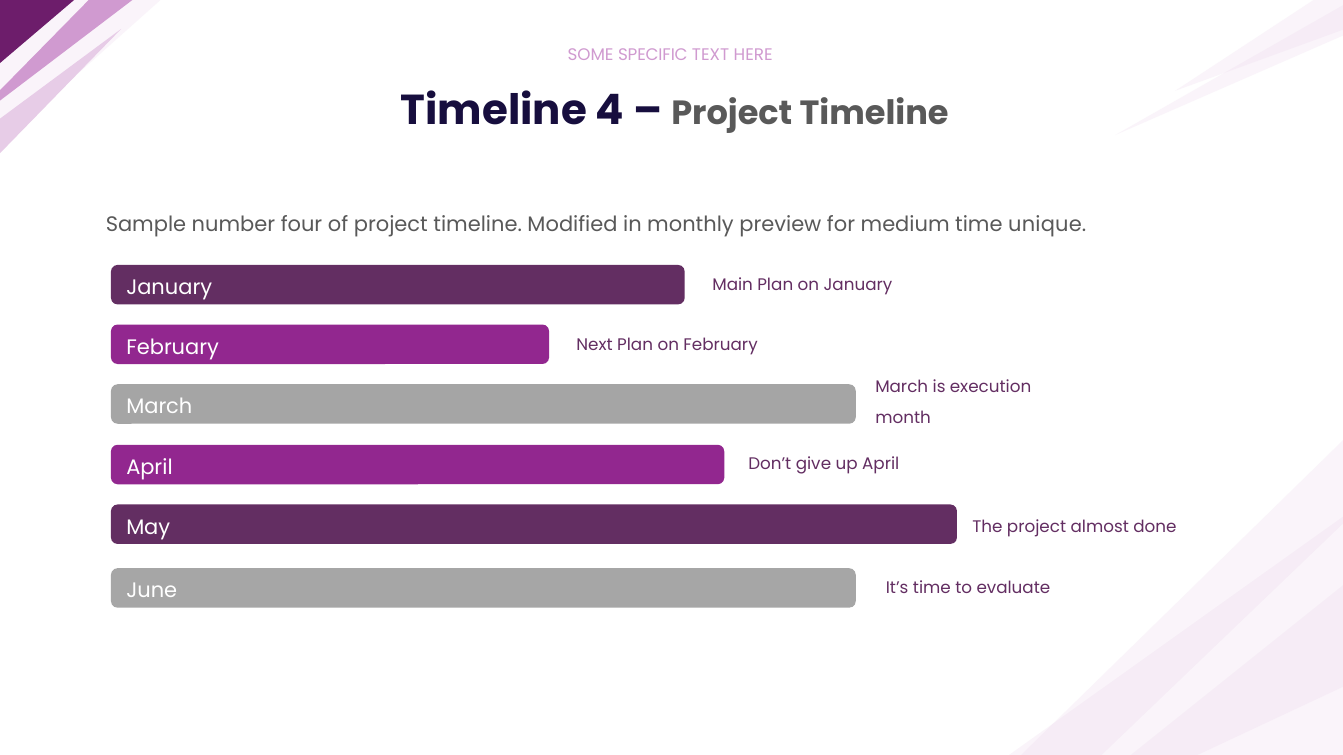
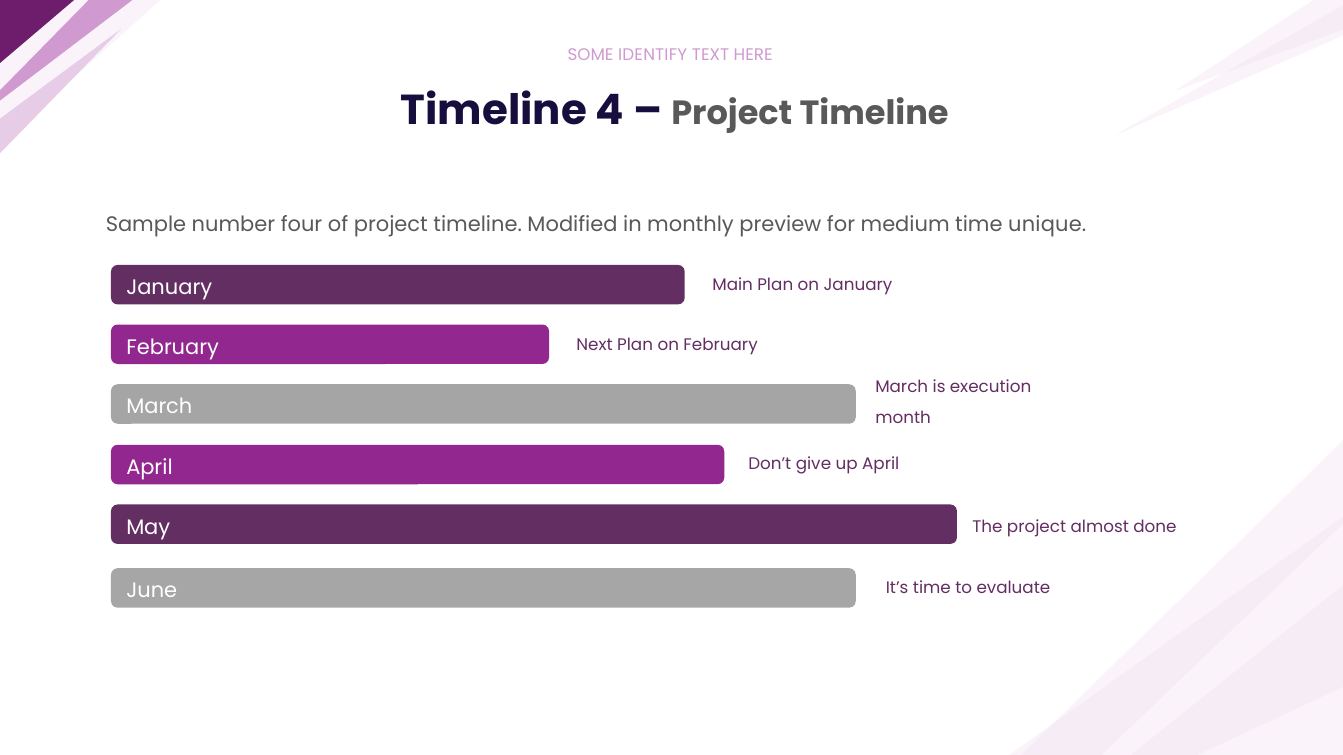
SPECIFIC: SPECIFIC -> IDENTIFY (653, 55)
